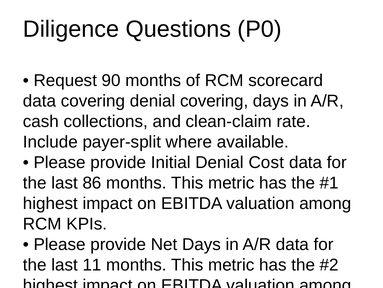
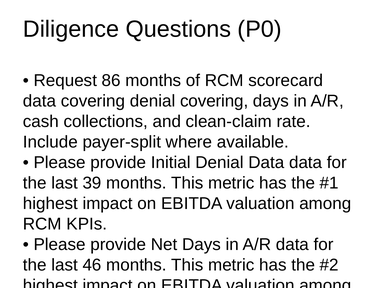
90: 90 -> 86 (111, 80)
Denial Cost: Cost -> Data (266, 162)
86: 86 -> 39 (92, 182)
11: 11 -> 46 (92, 264)
